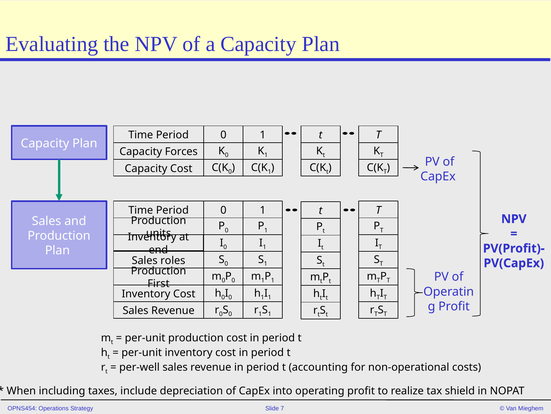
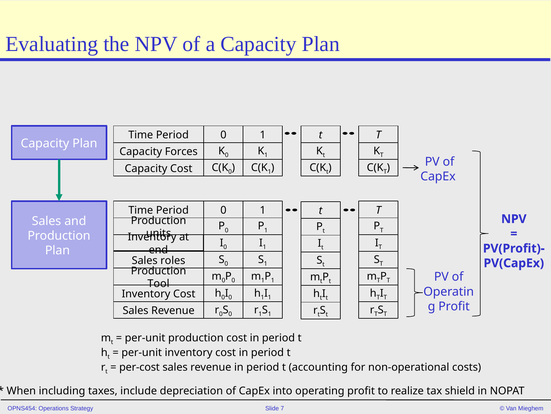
First: First -> Tool (158, 283)
per-well: per-well -> per-cost (139, 367)
